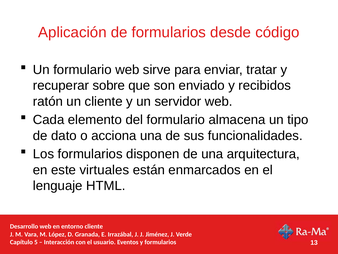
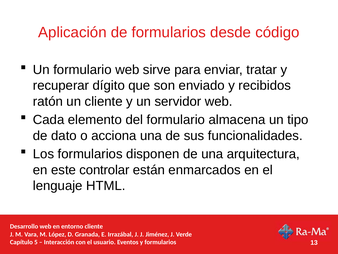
sobre: sobre -> dígito (109, 85)
virtuales: virtuales -> controlar (104, 170)
